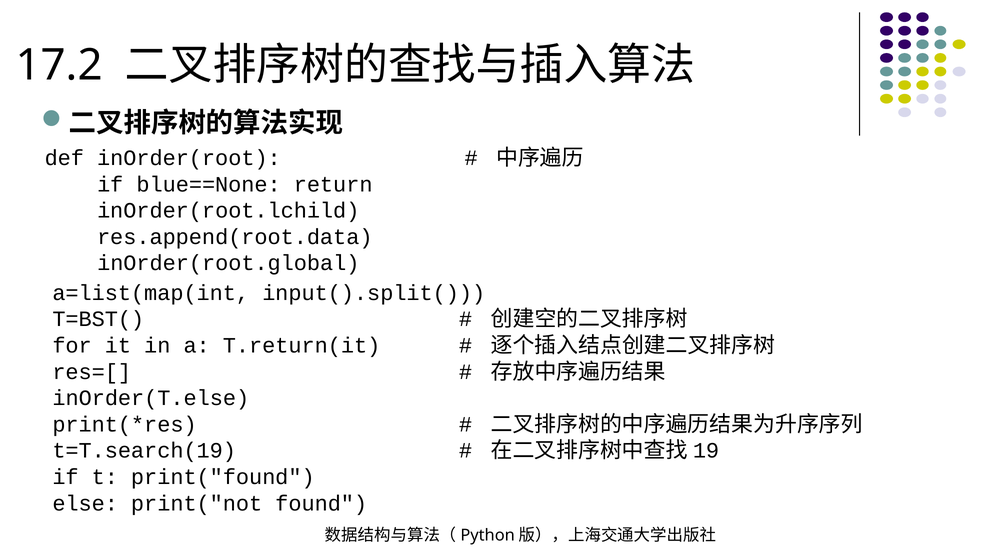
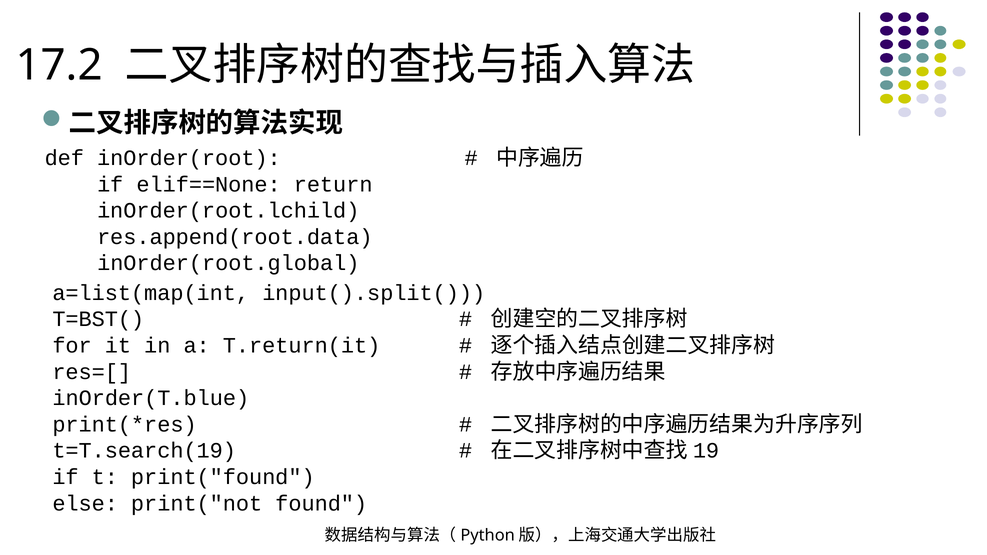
blue==None: blue==None -> elif==None (209, 184)
inOrder(T.else: inOrder(T.else -> inOrder(T.blue (151, 398)
